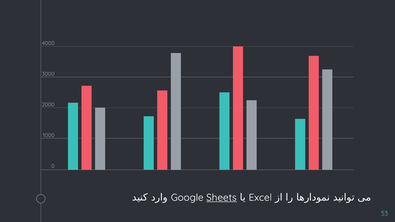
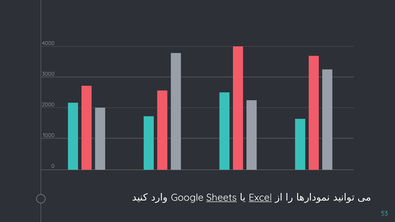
Excel underline: none -> present (260, 198)
